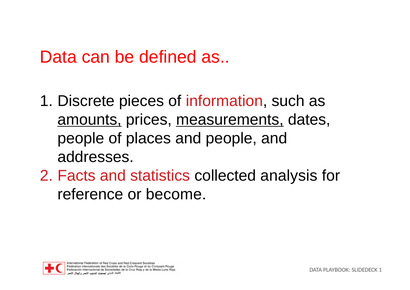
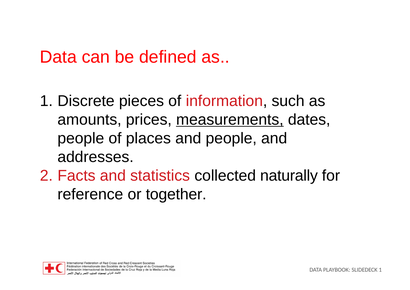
amounts underline: present -> none (89, 120)
analysis: analysis -> naturally (289, 176)
become: become -> together (176, 195)
